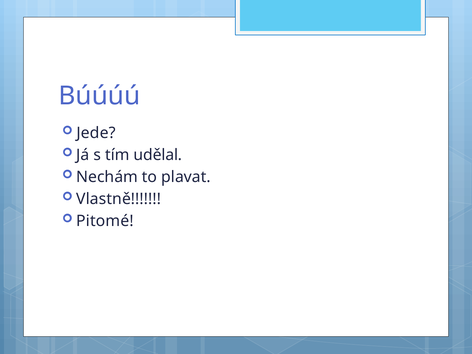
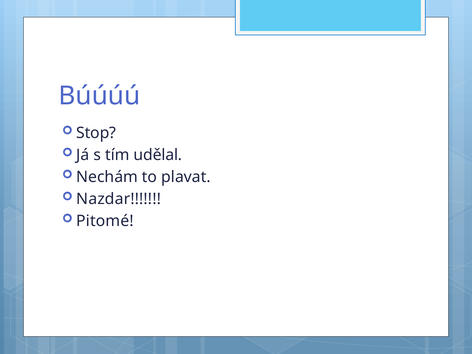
Jede: Jede -> Stop (96, 133)
Vlastně: Vlastně -> Nazdar (119, 199)
